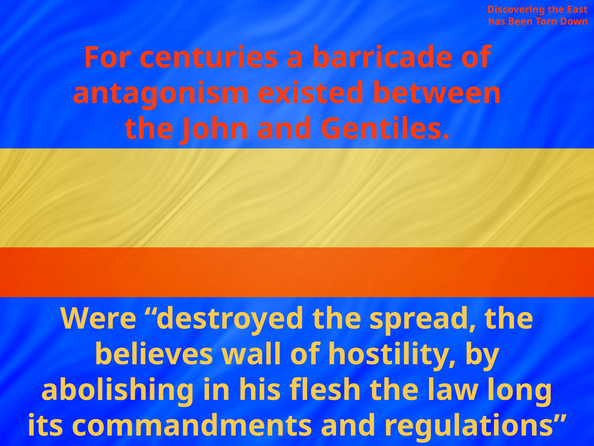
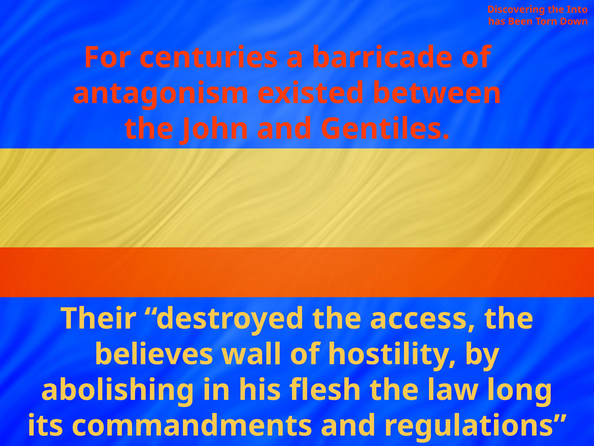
East: East -> Into (577, 10)
Were: Were -> Their (98, 318)
spread: spread -> access (423, 318)
